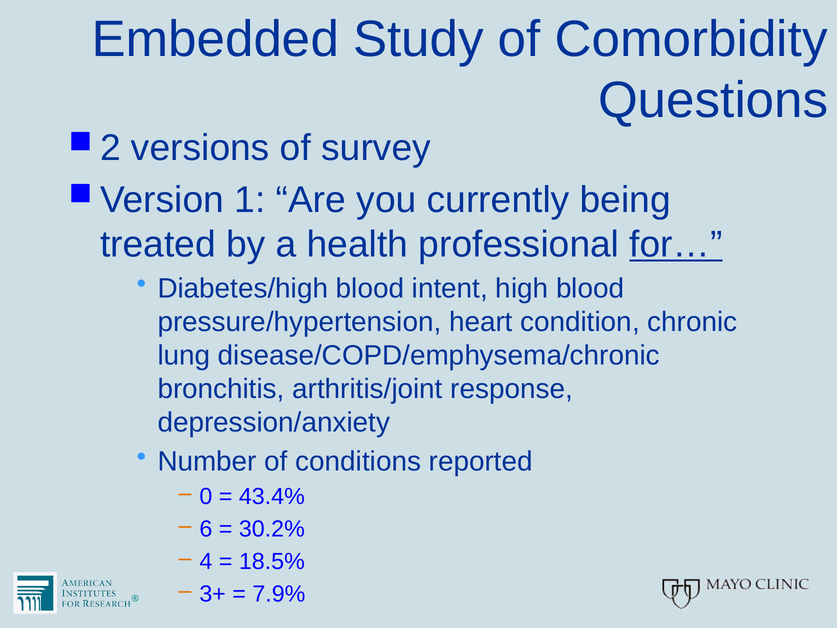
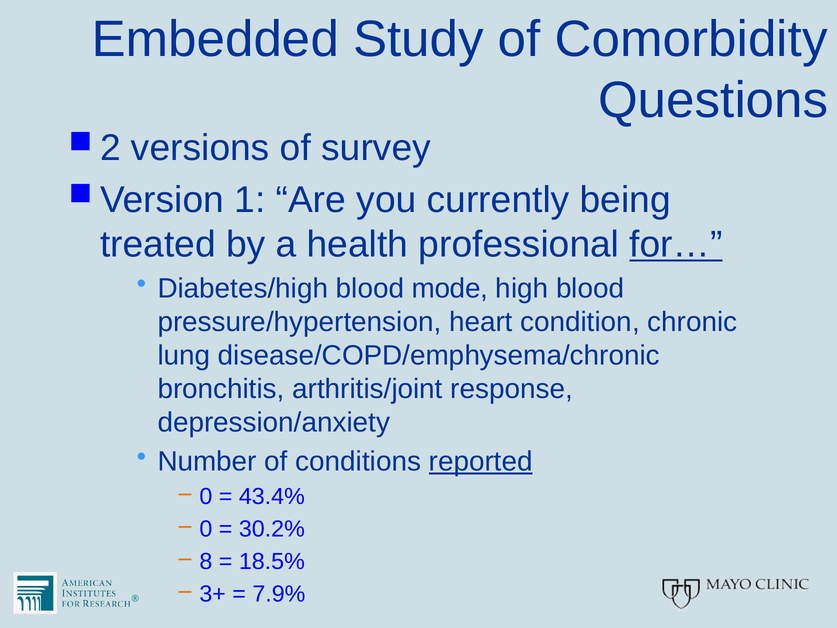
intent: intent -> mode (450, 288)
reported underline: none -> present (481, 461)
6: 6 -> 0 (206, 529)
4: 4 -> 8 (206, 562)
